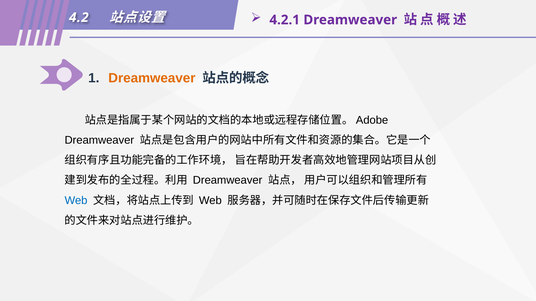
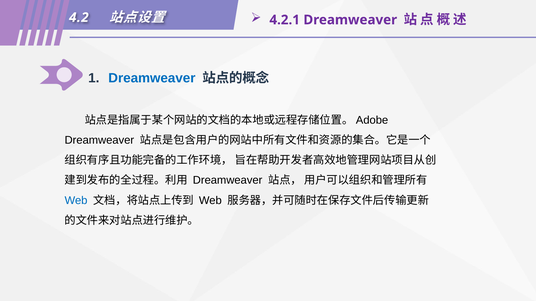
Dreamweaver colour: orange -> blue (152, 78)
